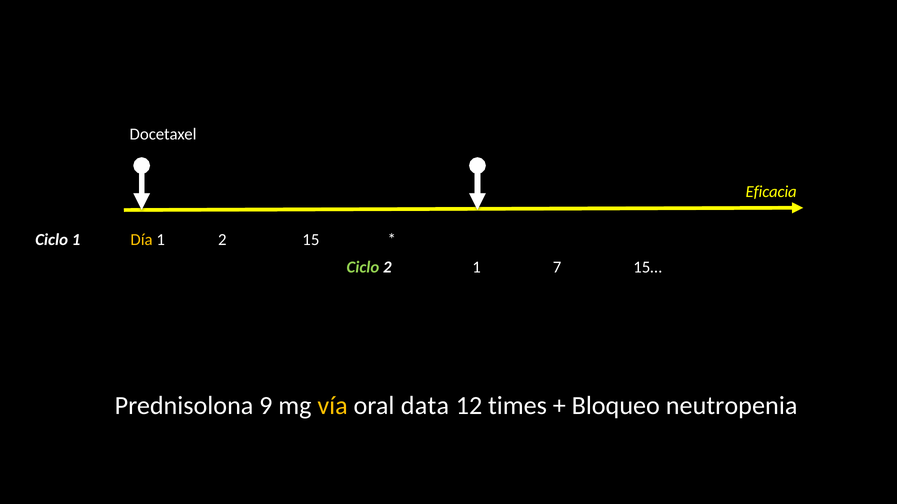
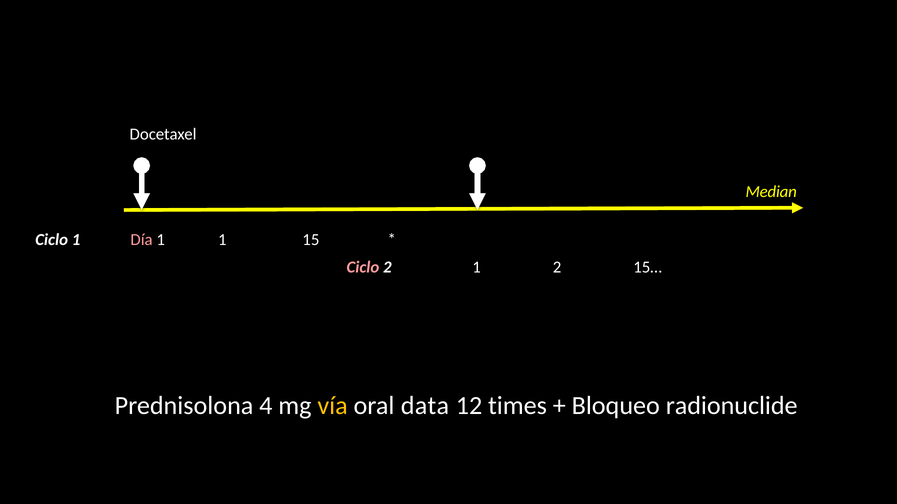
Eficacia: Eficacia -> Median (771, 192)
Día colour: yellow -> pink (142, 240)
1 2: 2 -> 1 (222, 240)
Ciclo colour: light green -> pink (363, 267)
1 7: 7 -> 2 (557, 267)
9: 9 -> 4 (266, 406)
neutropenia: neutropenia -> radionuclide (732, 406)
